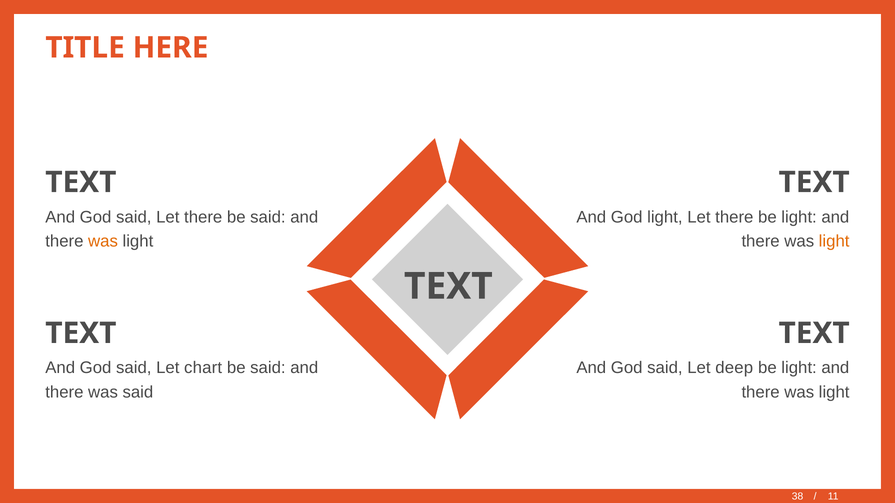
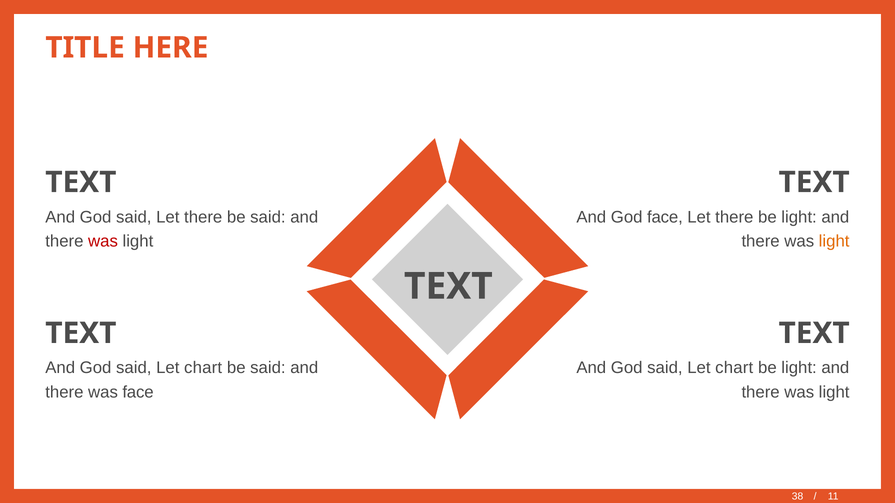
God light: light -> face (665, 217)
was colour: orange -> red (103, 241)
deep: deep -> chart (734, 368)
was said: said -> face (138, 392)
